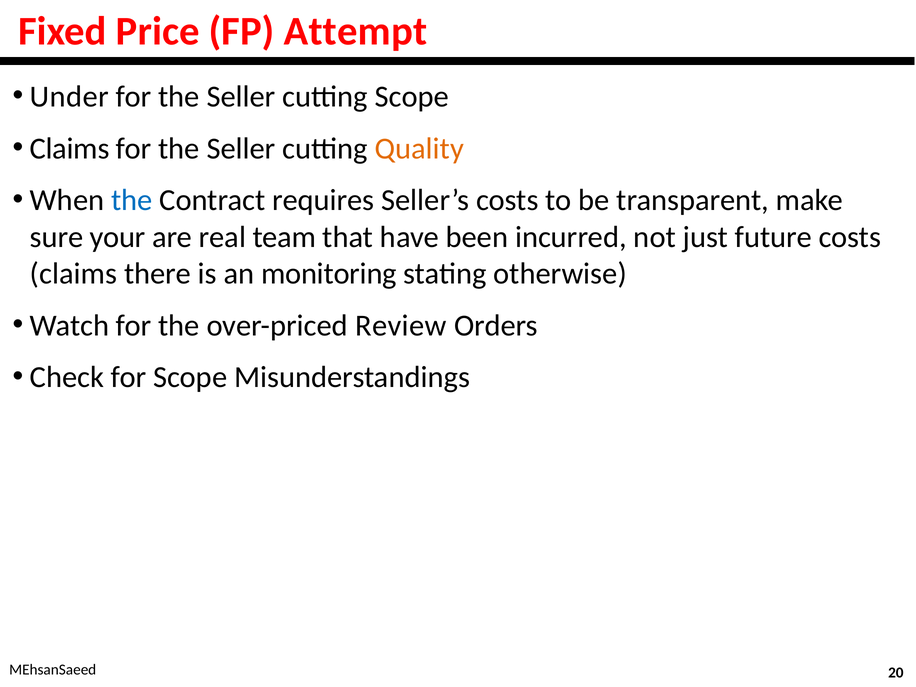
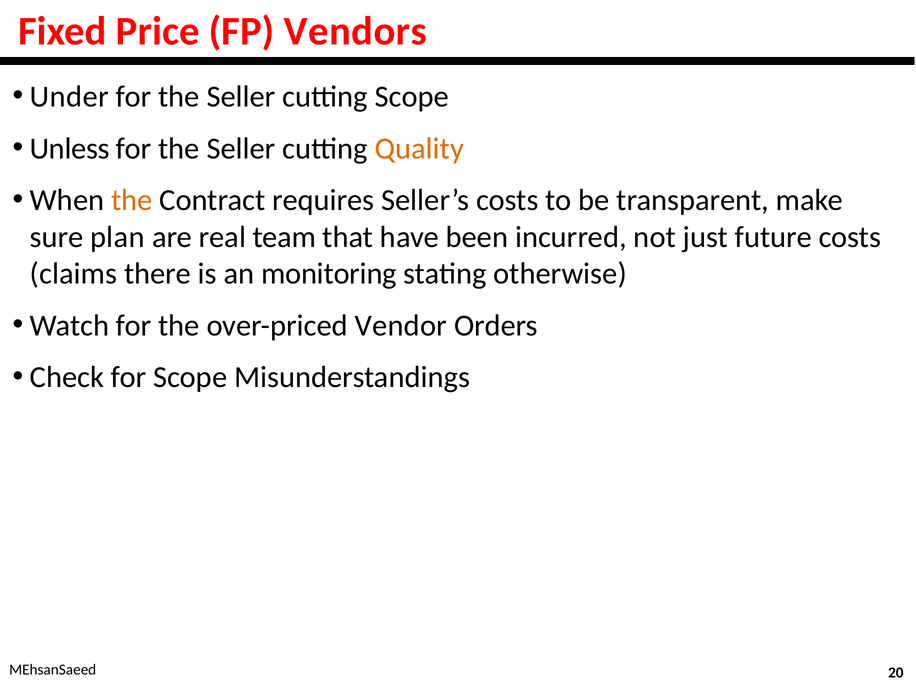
Attempt: Attempt -> Vendors (355, 31)
Claims: Claims -> Unless (70, 148)
the colour: blue -> orange (132, 200)
your: your -> plan (117, 237)
Review: Review -> Vendor (401, 326)
